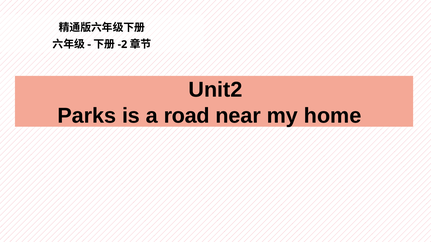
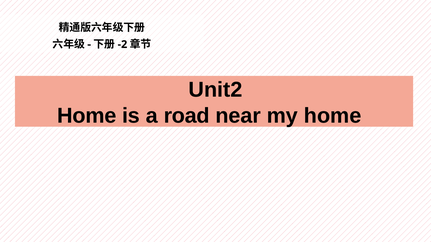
Parks: Parks -> Home (87, 116)
